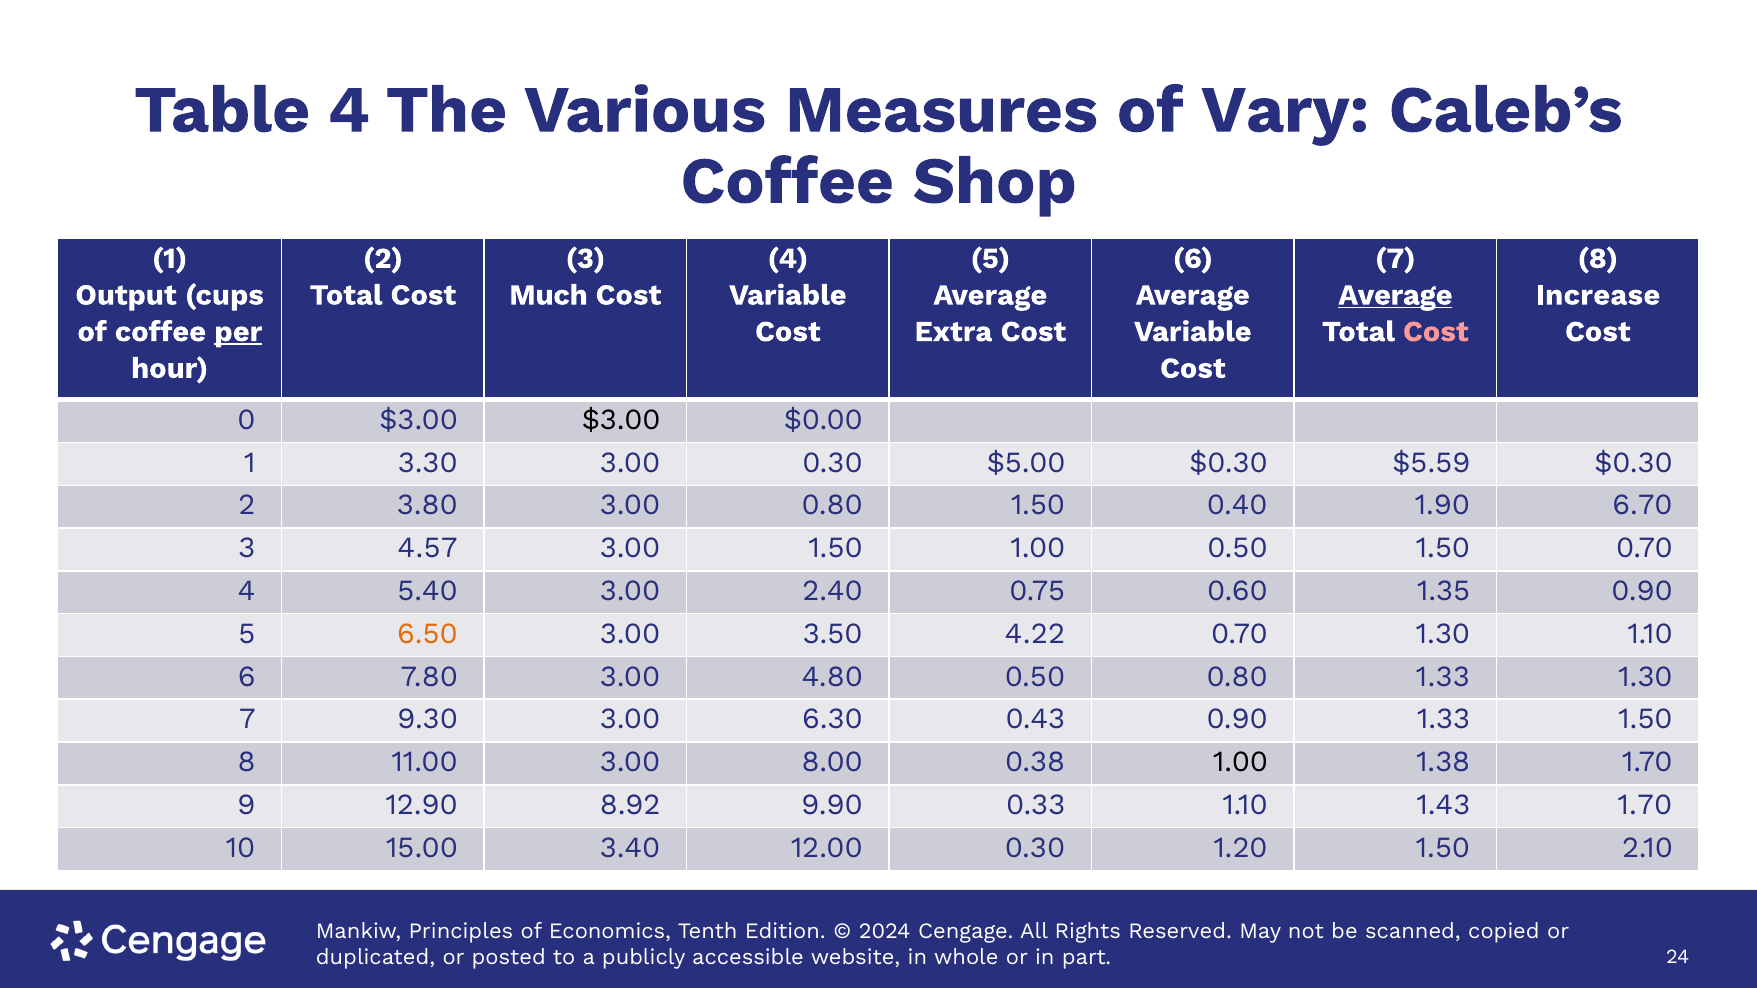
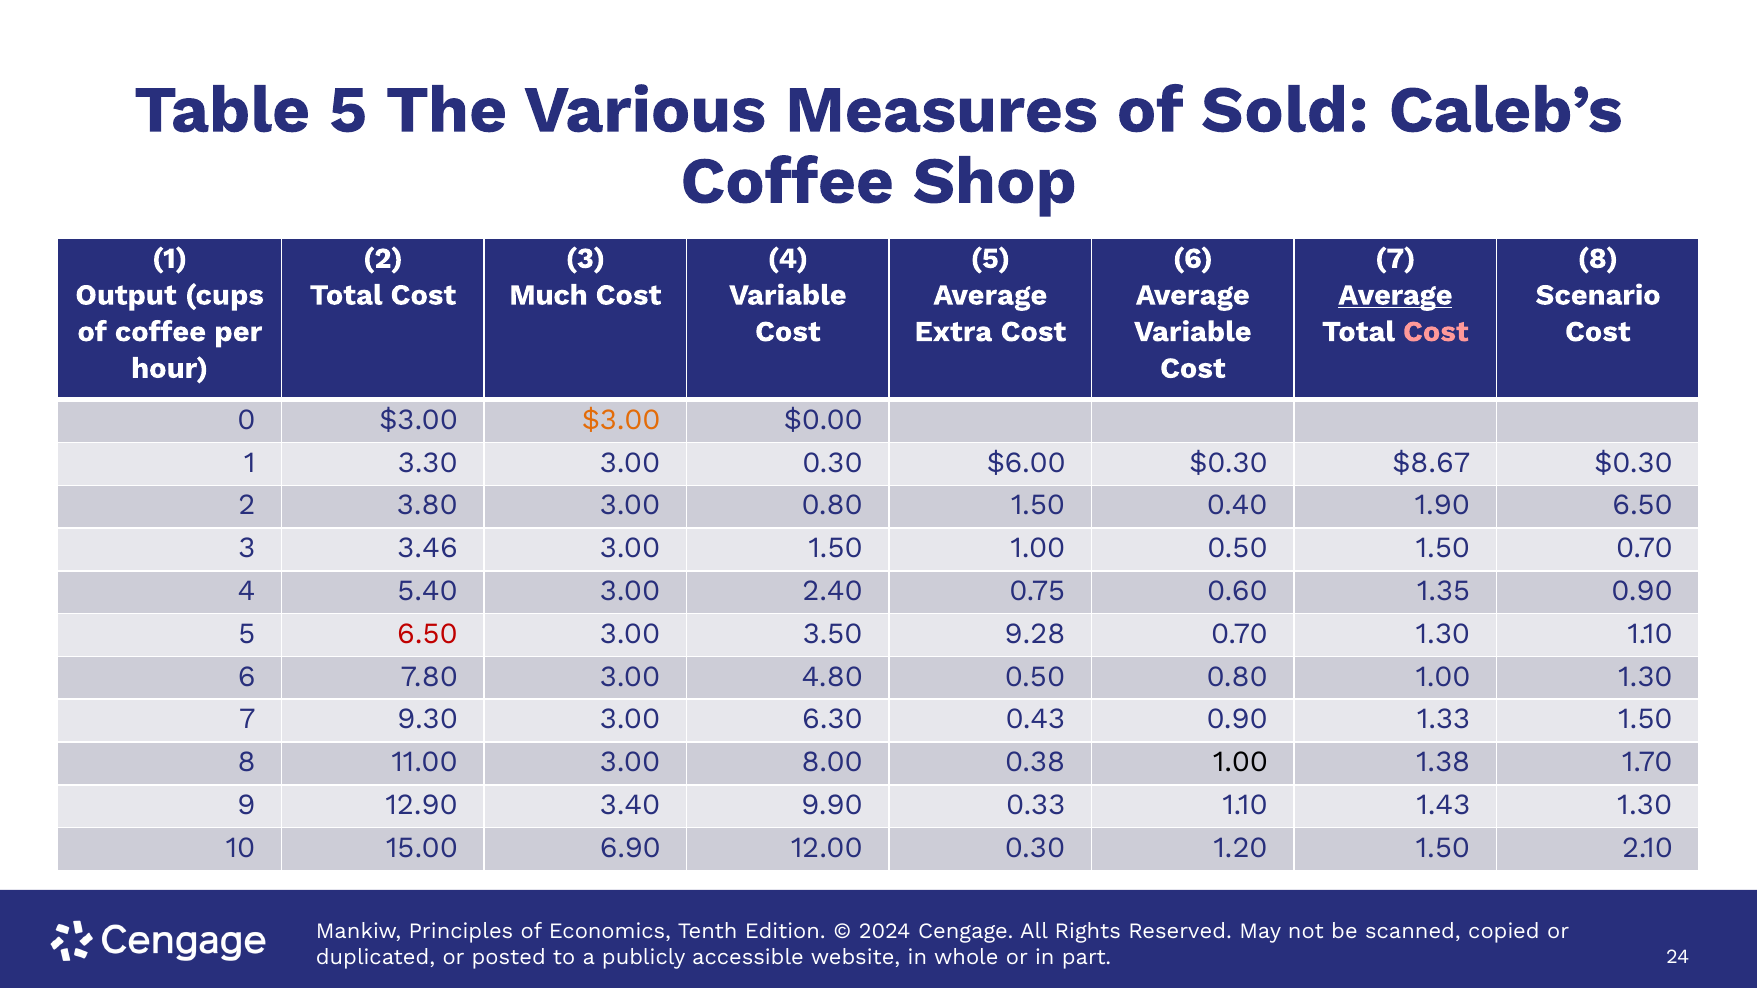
Table 4: 4 -> 5 (348, 110)
Vary: Vary -> Sold (1285, 110)
Increase: Increase -> Scenario (1598, 295)
per underline: present -> none (238, 332)
$3.00 colour: black -> orange (621, 420)
$5.00: $5.00 -> $6.00 (1026, 463)
$5.59: $5.59 -> $8.67 (1431, 463)
1.90 6.70: 6.70 -> 6.50 (1643, 505)
4.57: 4.57 -> 3.46 (428, 548)
6.50 colour: orange -> red (428, 634)
4.22: 4.22 -> 9.28 (1035, 634)
0.80 1.33: 1.33 -> 1.00 (1443, 677)
8.92: 8.92 -> 3.40 (630, 805)
1.43 1.70: 1.70 -> 1.30 (1645, 805)
3.40: 3.40 -> 6.90 (630, 848)
